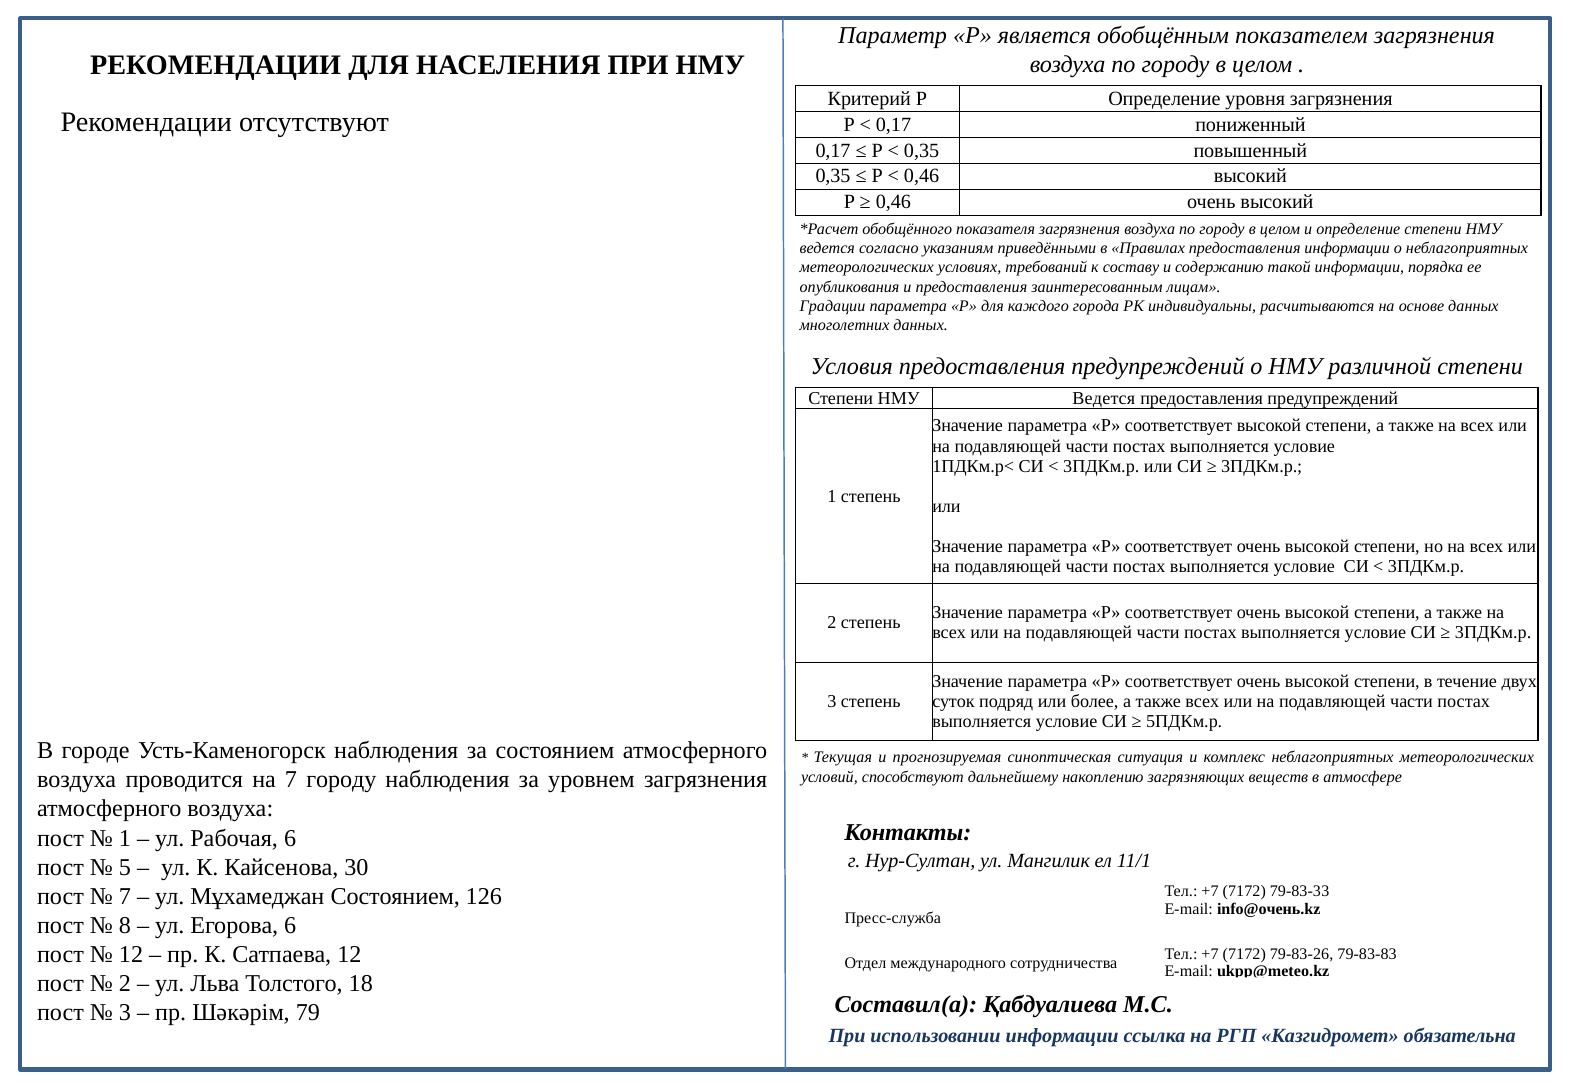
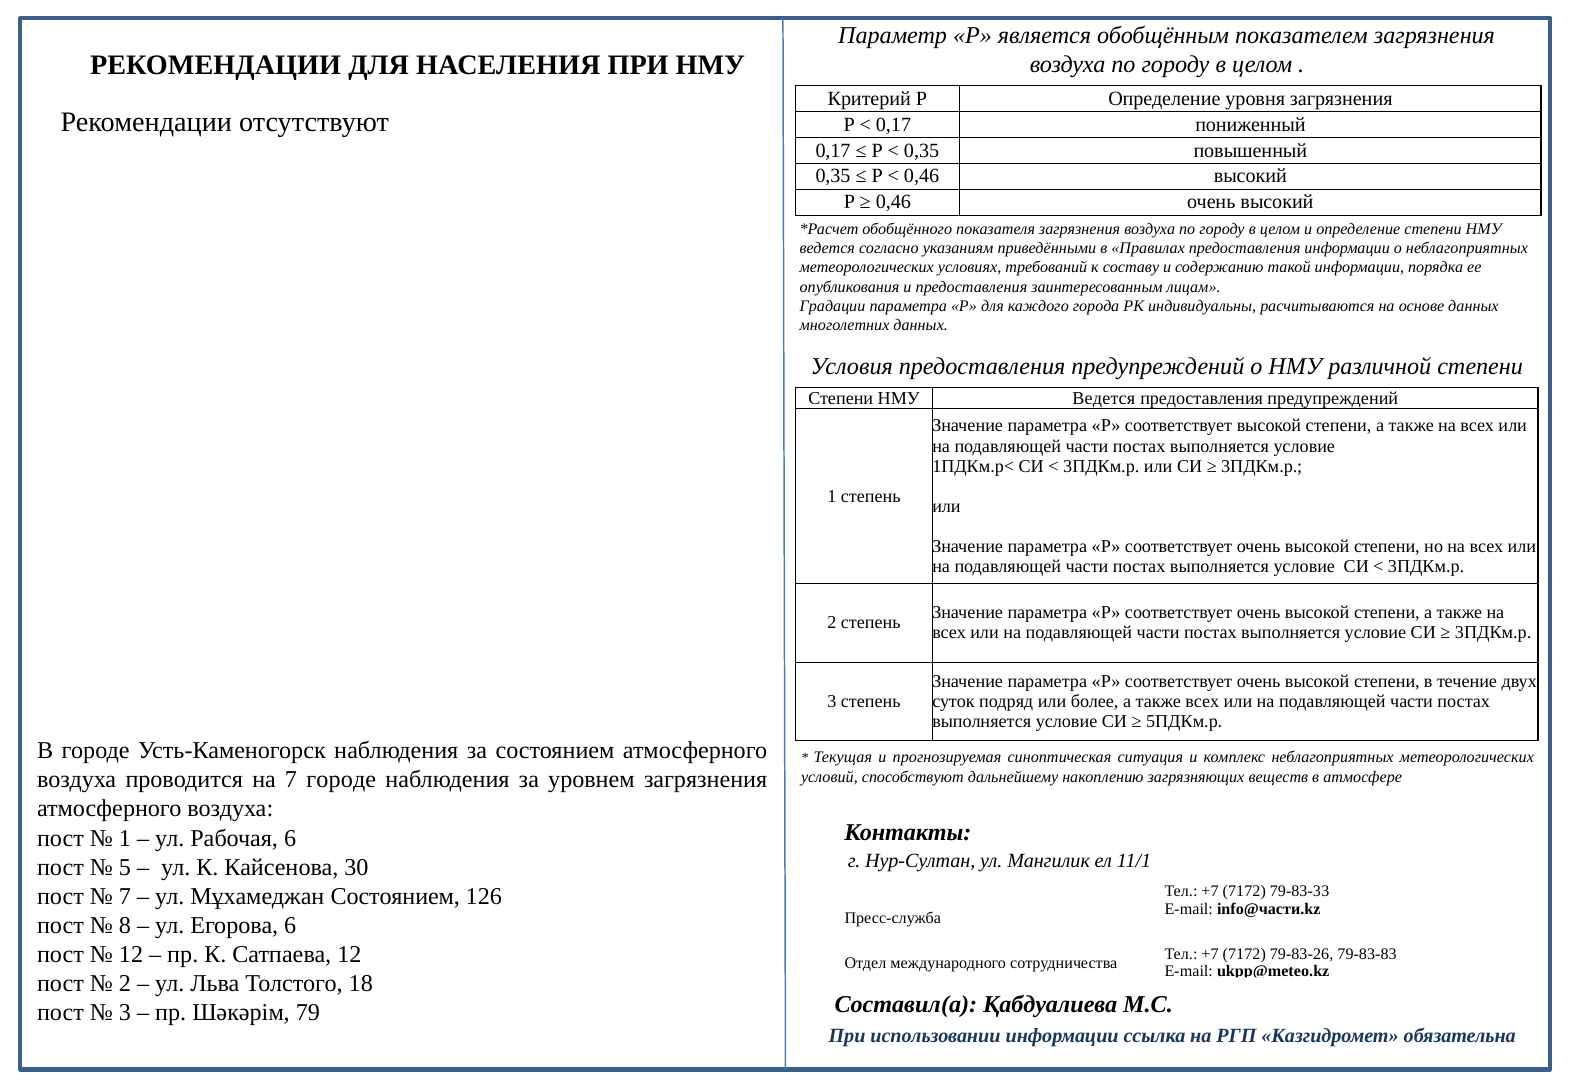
7 городу: городу -> городе (341, 780)
info@очень.kz: info@очень.kz -> info@части.kz (1269, 909)
